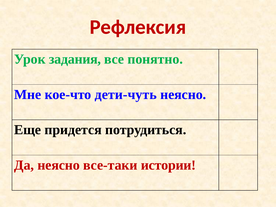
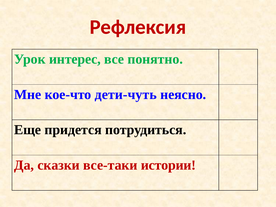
задания: задания -> интерес (75, 59)
Да неясно: неясно -> сказки (59, 165)
